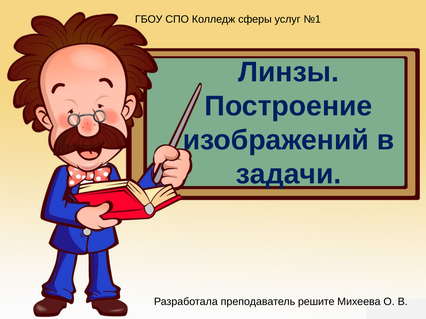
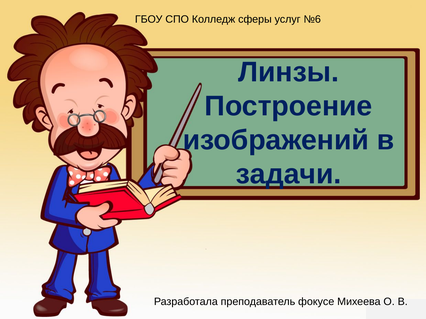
№1: №1 -> №6 (312, 19)
решите: решите -> фокусе (316, 302)
